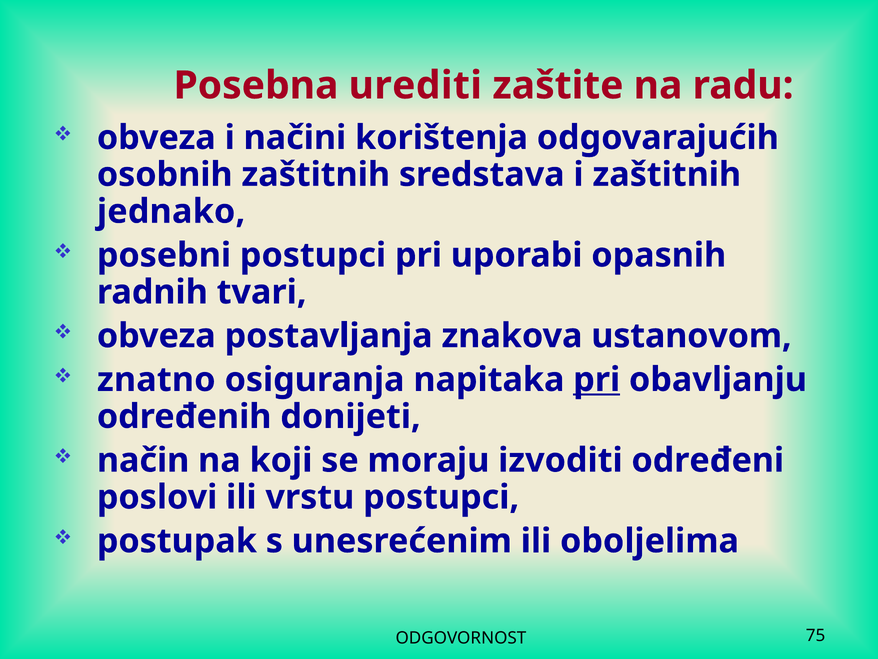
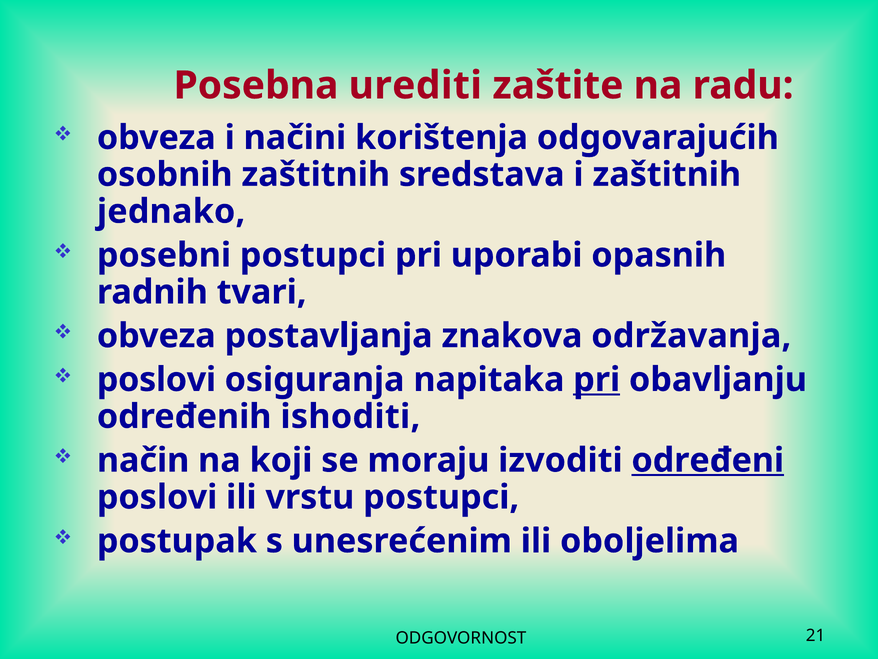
ustanovom: ustanovom -> održavanja (691, 336)
znatno: znatno -> poslovi (156, 379)
donijeti: donijeti -> ishoditi (350, 416)
određeni underline: none -> present (708, 460)
75: 75 -> 21 (816, 635)
